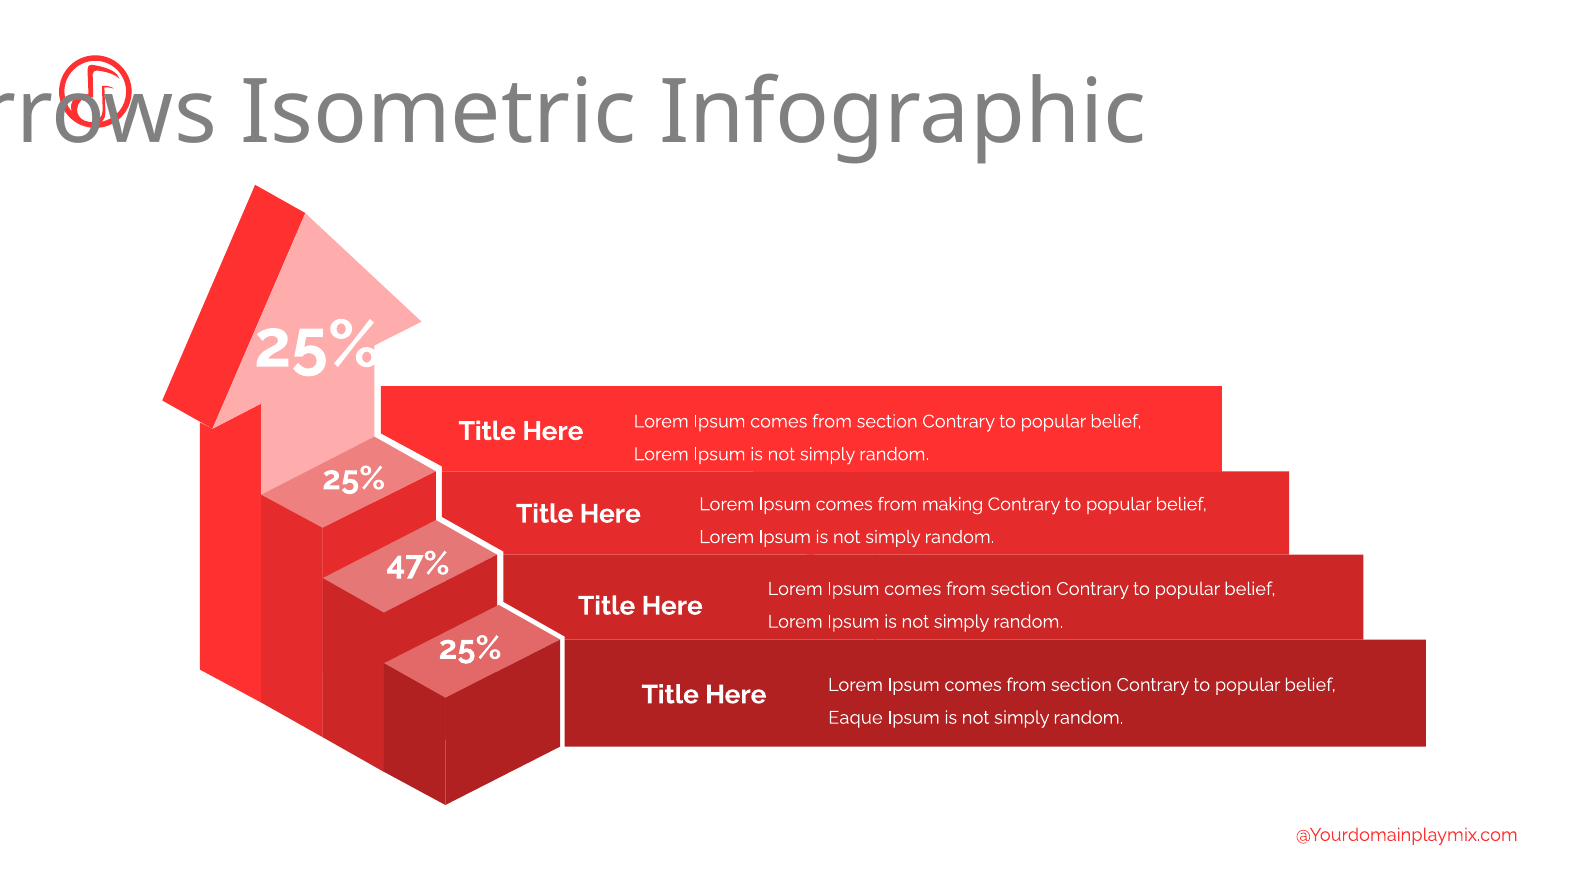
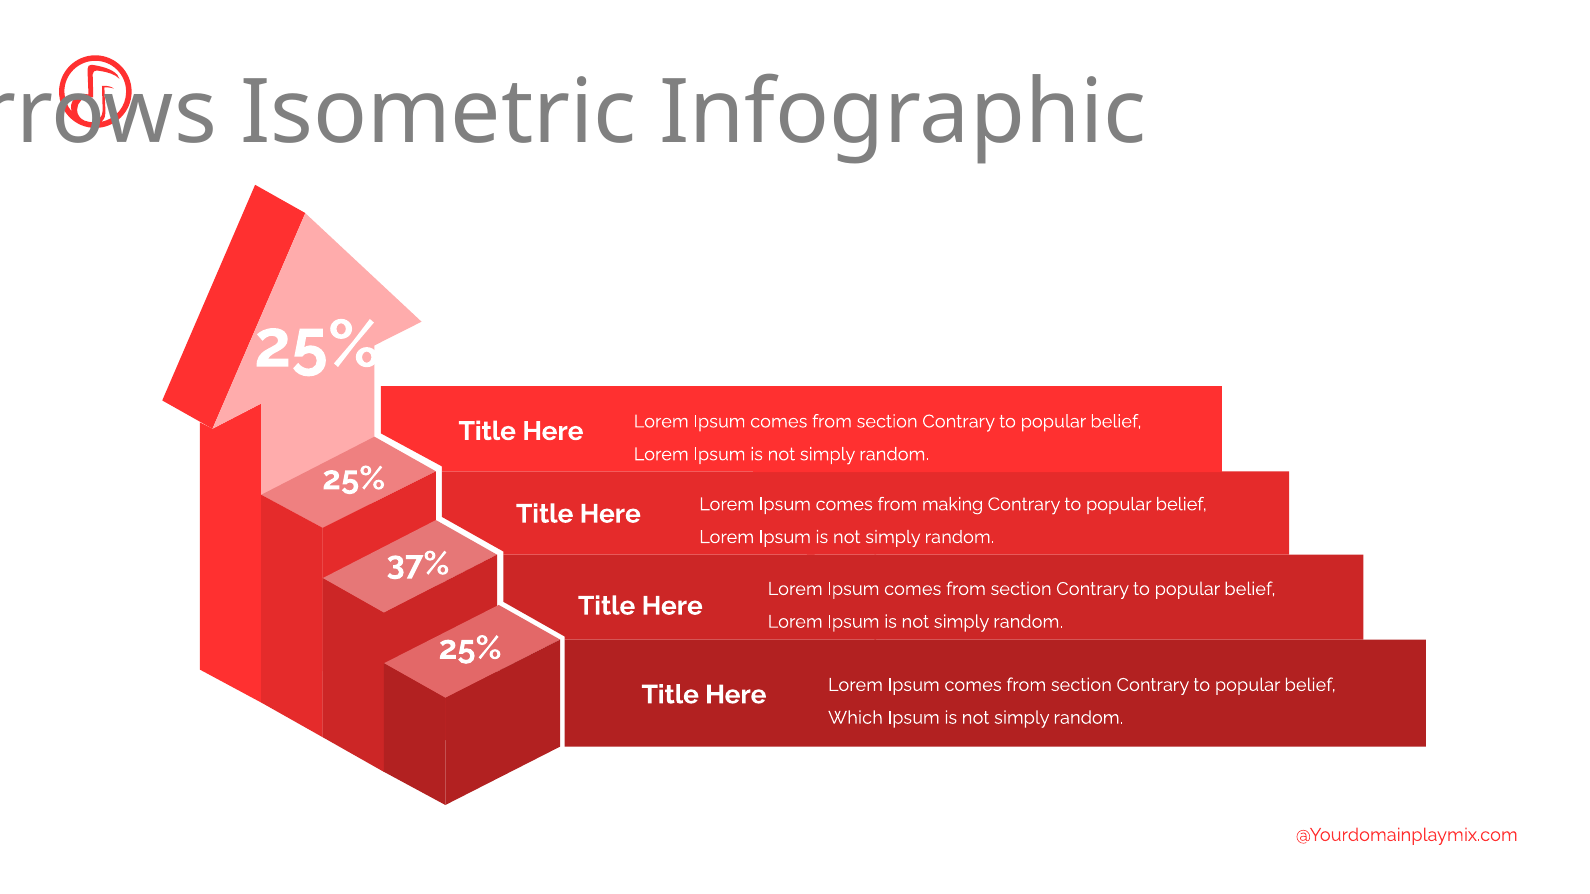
47%: 47% -> 37% (418, 564)
Eaque: Eaque -> Which (855, 718)
